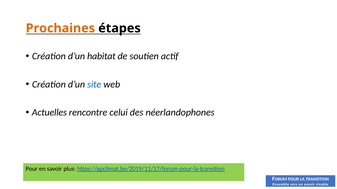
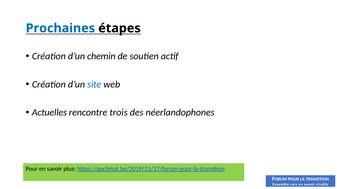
Prochaines colour: orange -> blue (60, 28)
habitat: habitat -> chemin (101, 56)
celui: celui -> trois (119, 113)
